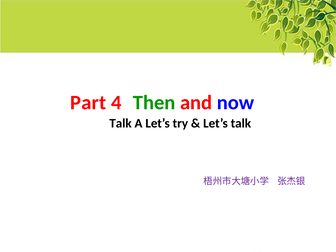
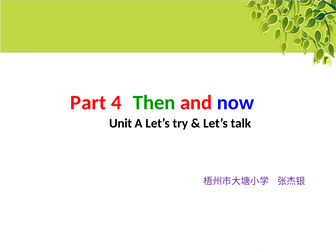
Talk: Talk -> Unit (121, 123)
